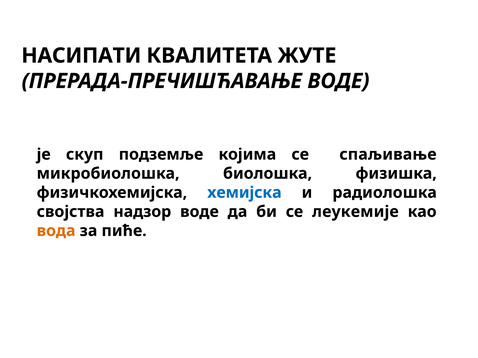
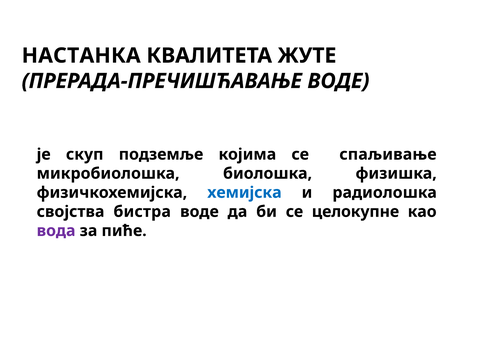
НАСИПАТИ: НАСИПАТИ -> НАСТАНКА (81, 56)
надзор: надзор -> бистра (142, 212)
леукемије: леукемије -> целокупне (356, 212)
вода colour: orange -> purple (56, 231)
